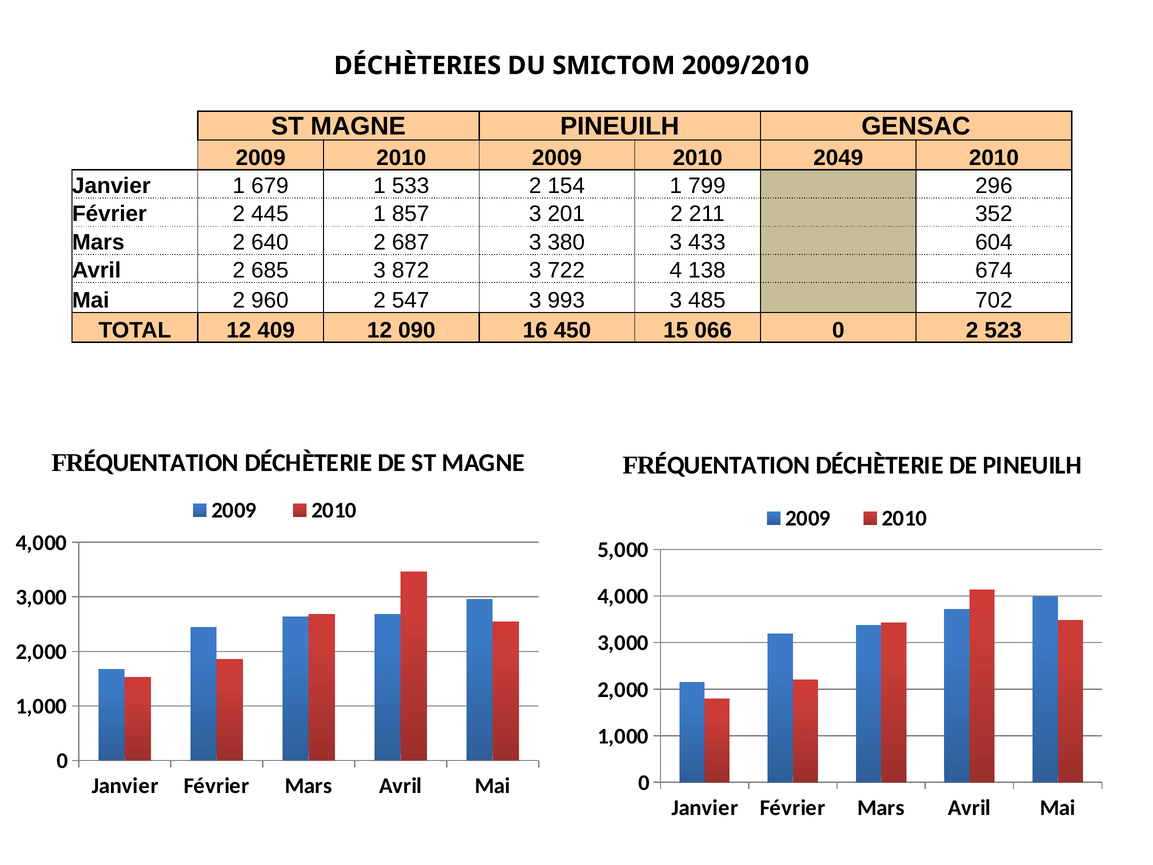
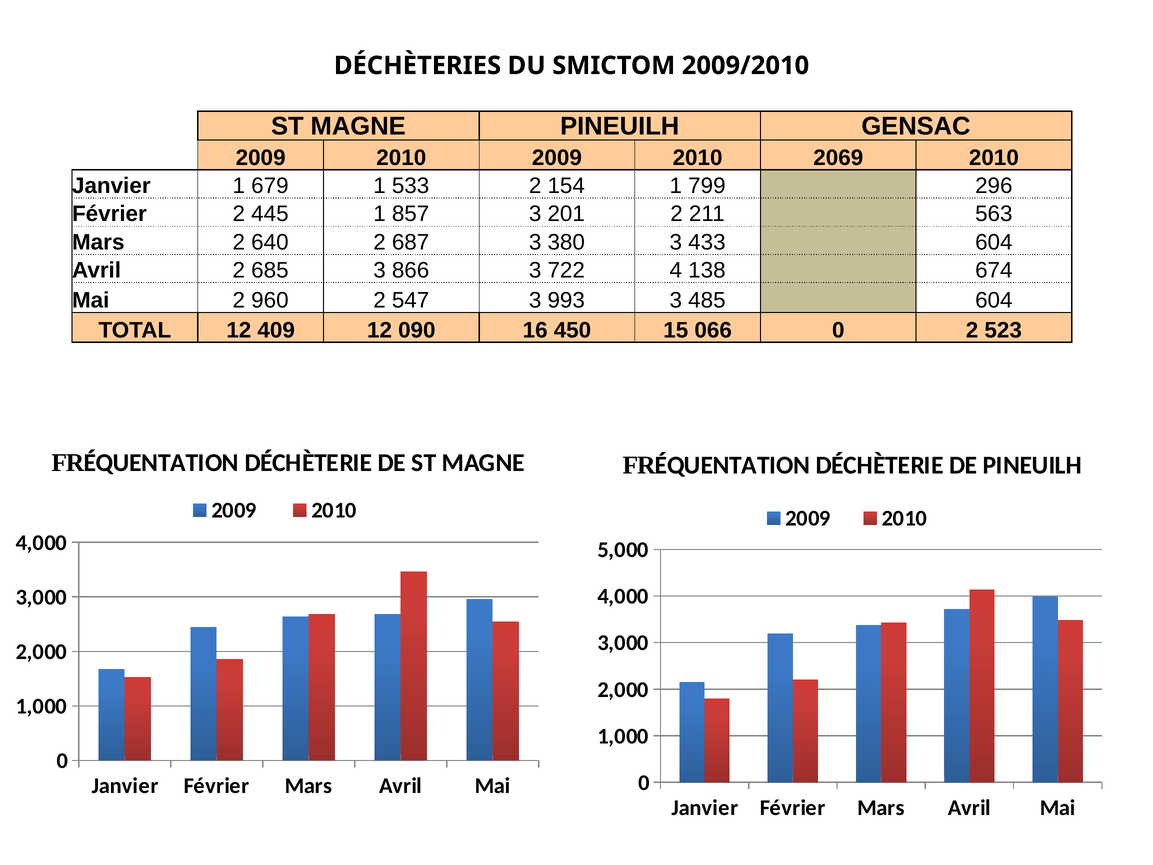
2049: 2049 -> 2069 (838, 158)
352: 352 -> 563 (994, 214)
872: 872 -> 866 (411, 270)
485 702: 702 -> 604 (994, 300)
